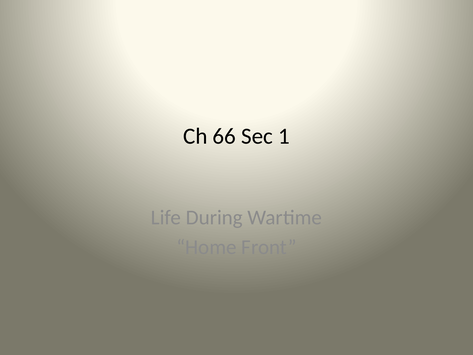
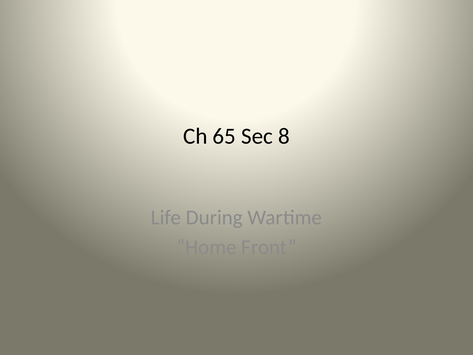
66: 66 -> 65 (224, 136)
1: 1 -> 8 (284, 136)
